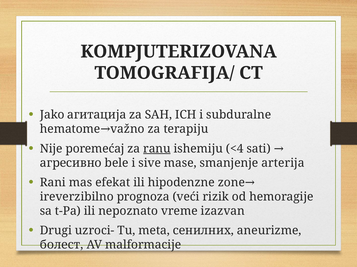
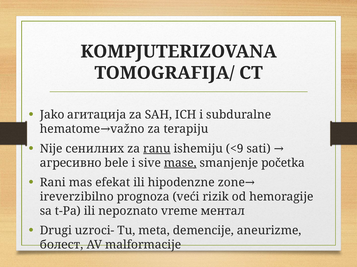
poremećaj: poremećaj -> сенилних (95, 149)
<4: <4 -> <9 (235, 149)
mase underline: none -> present (180, 163)
arterija: arterija -> početka (283, 163)
izazvan: izazvan -> ментал (223, 212)
сенилних: сенилних -> demencije (203, 231)
